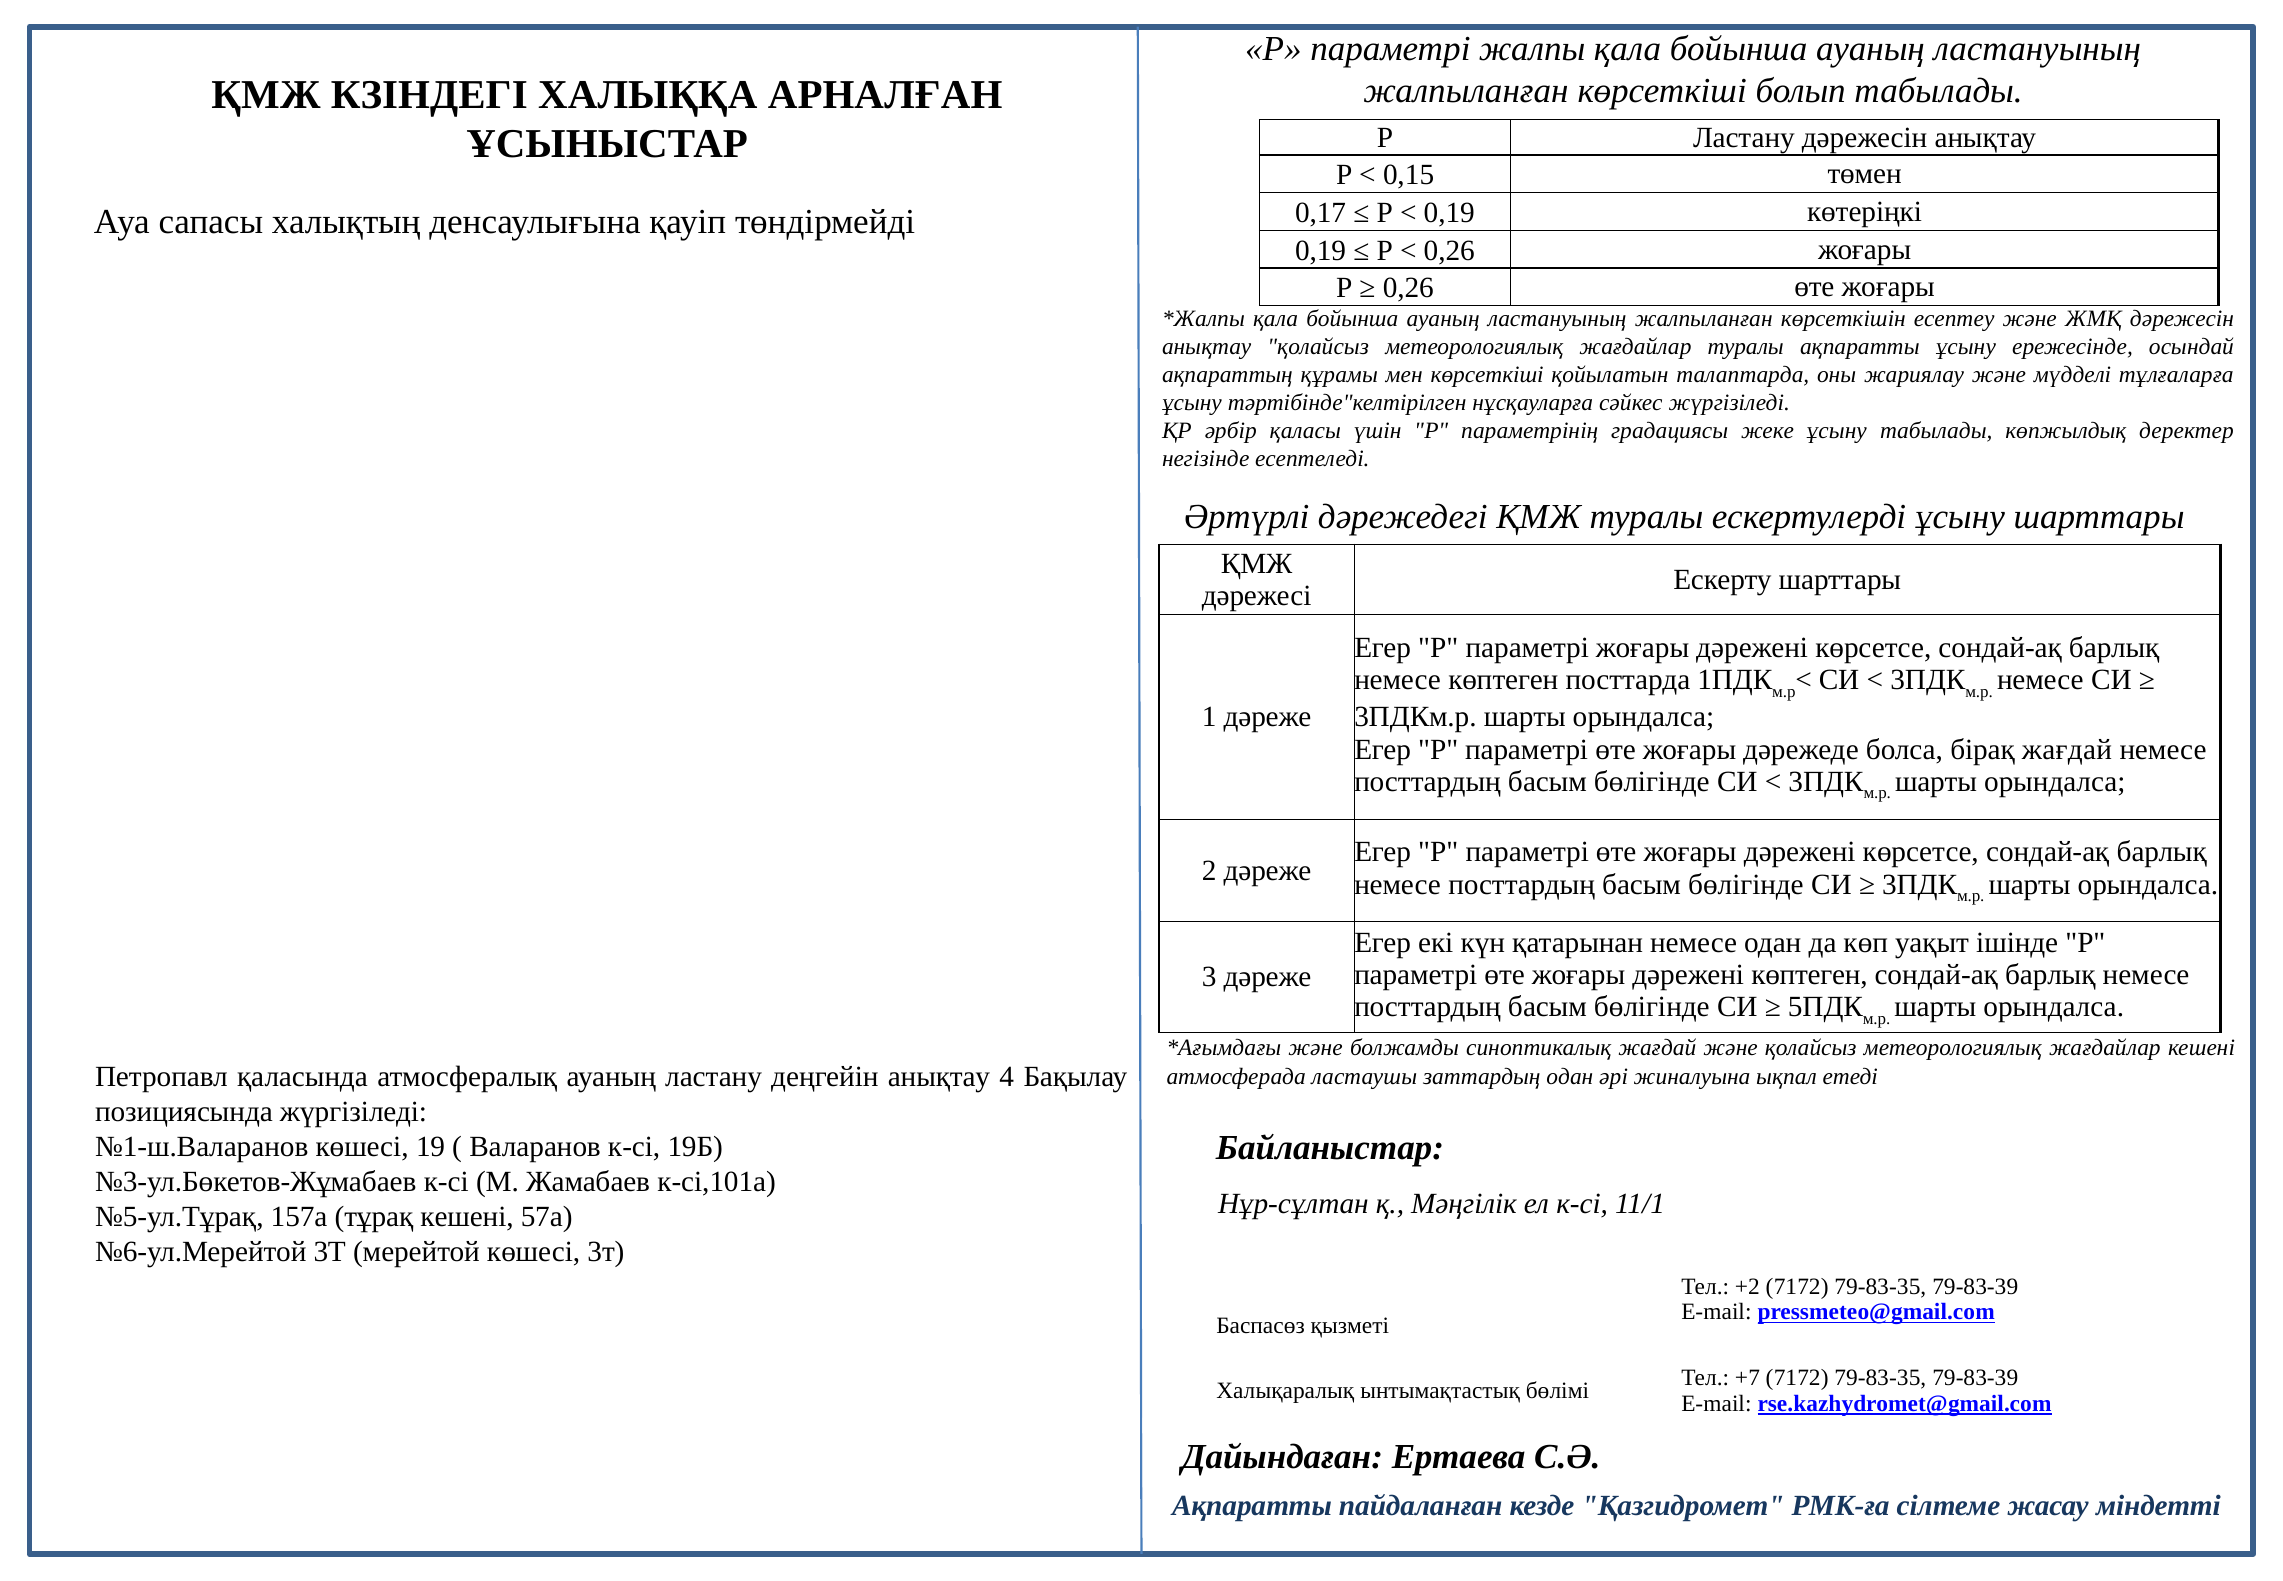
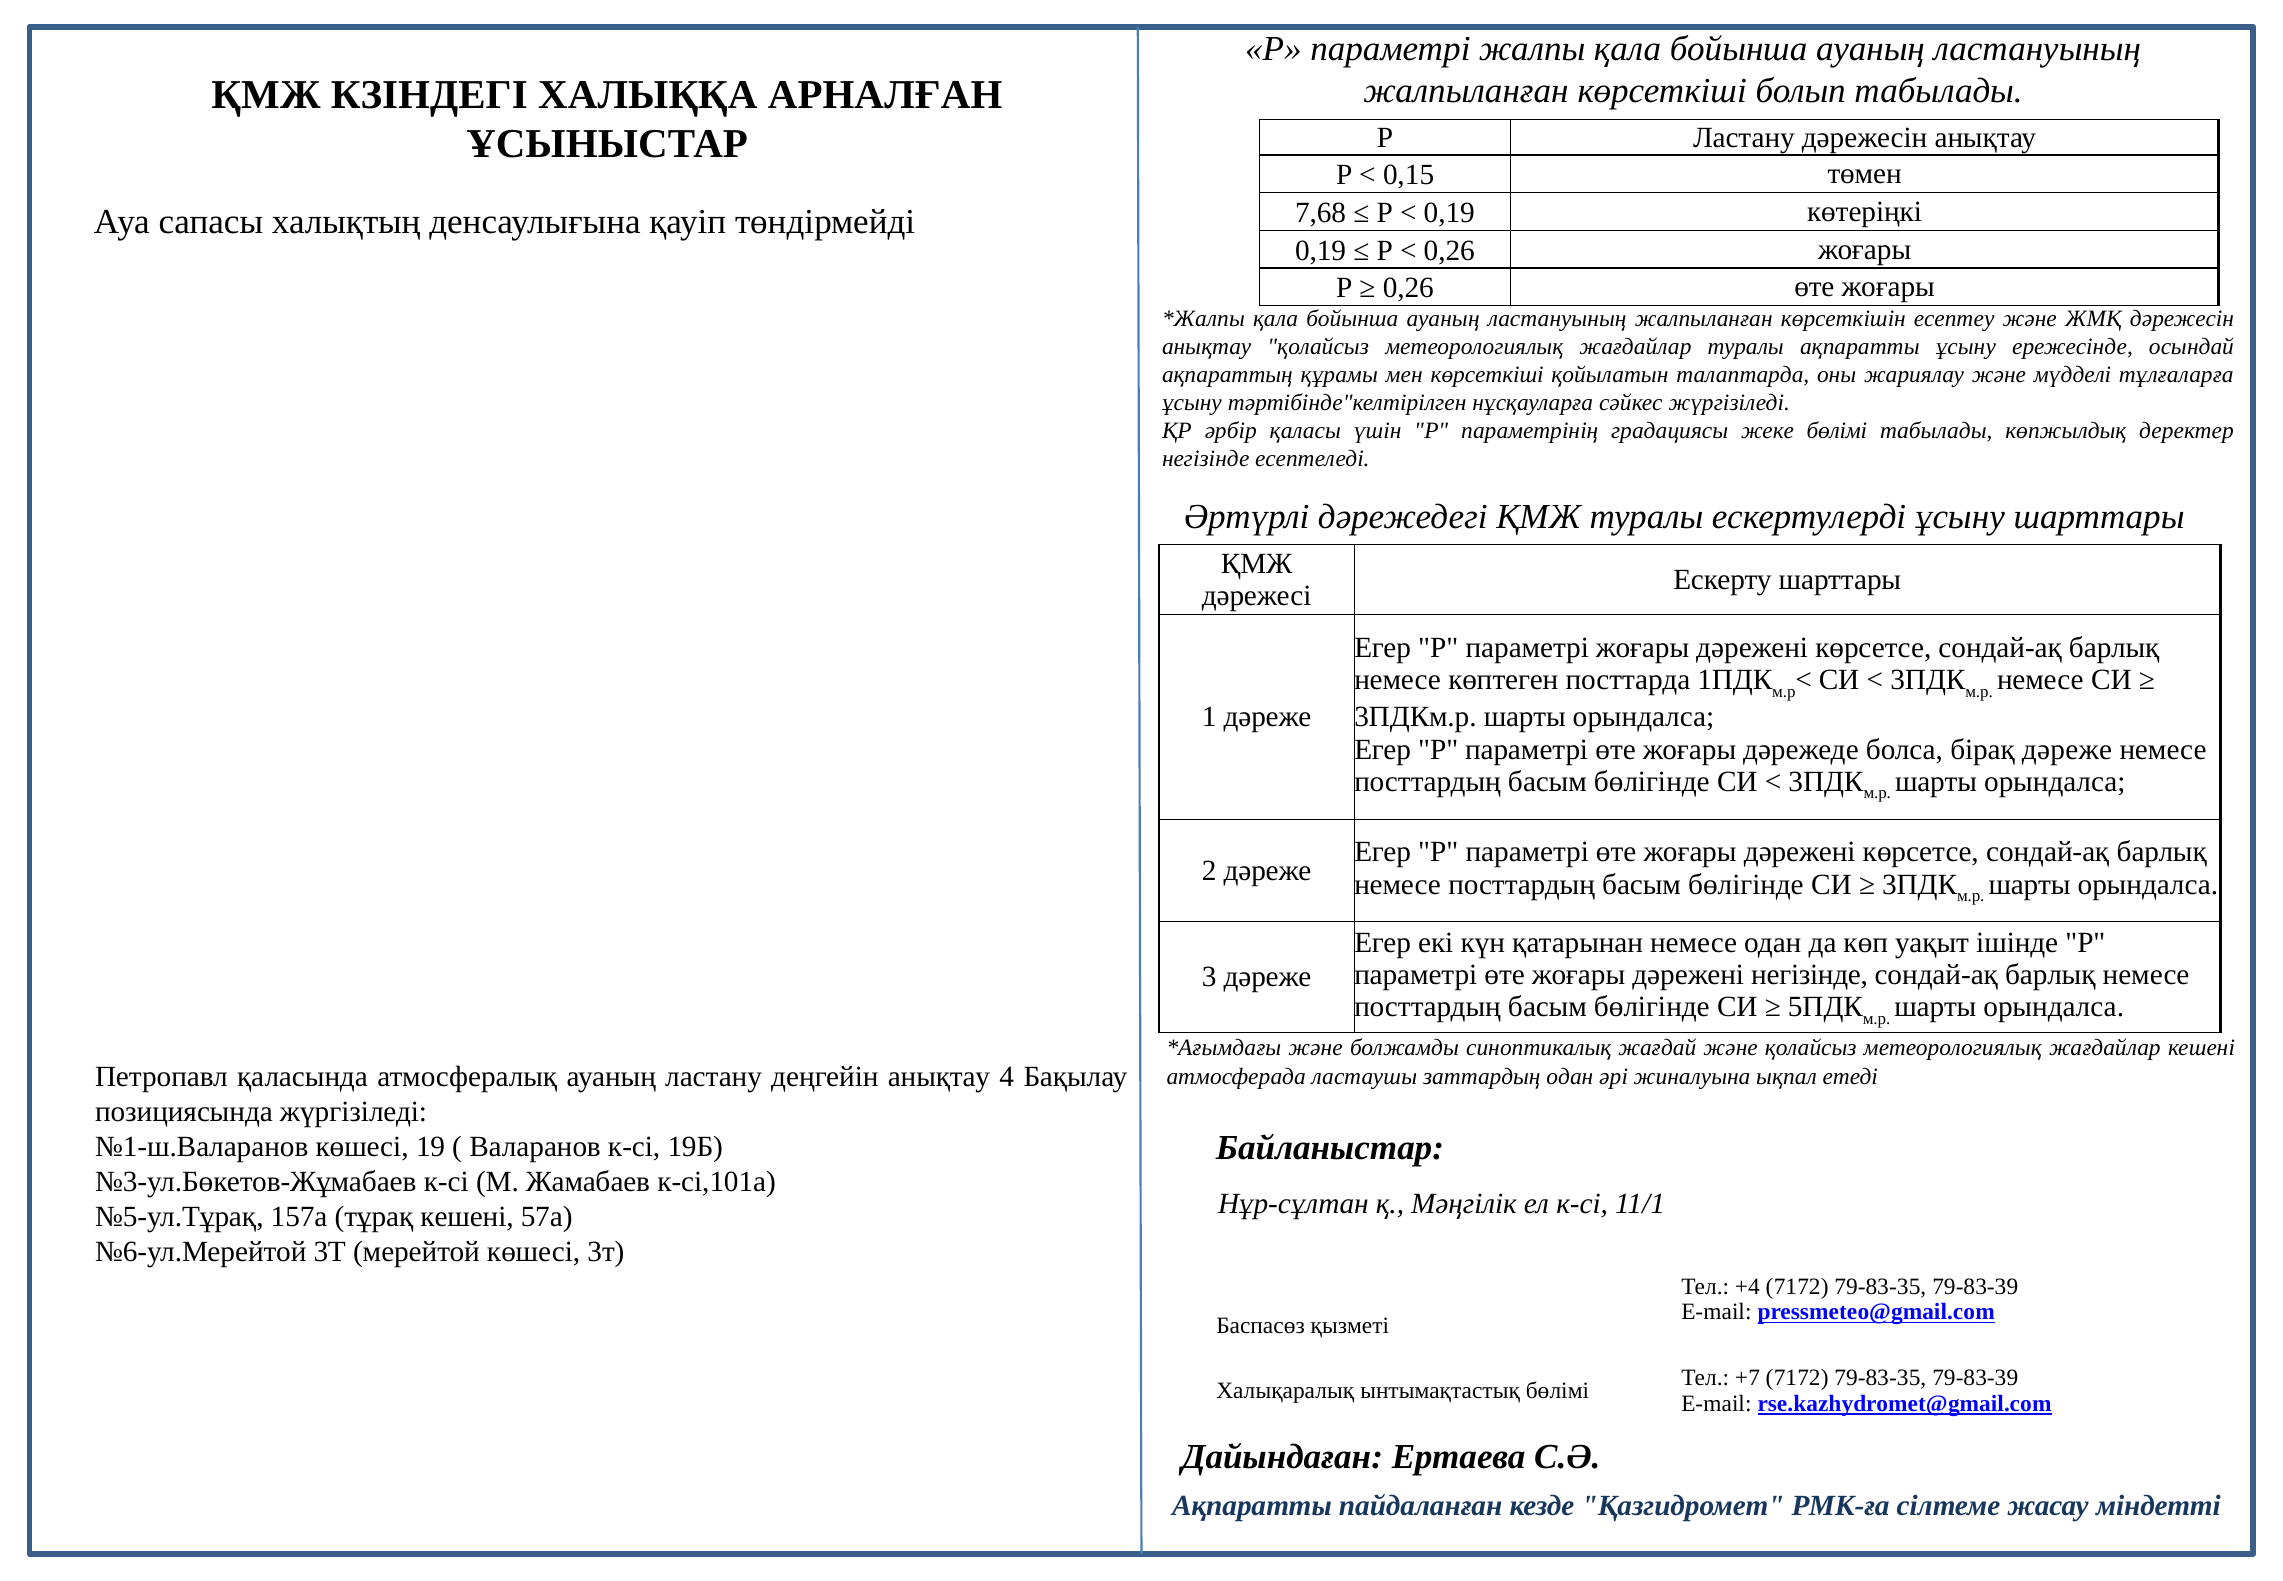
0,17: 0,17 -> 7,68 (1321, 213)
жеке ұсыну: ұсыну -> бөлімі (1837, 431)
бірақ жағдай: жағдай -> дәреже (2067, 749)
дәрежені көптеген: көптеген -> негізінде (1810, 974)
+2: +2 -> +4 (1747, 1286)
